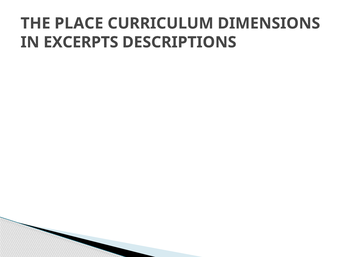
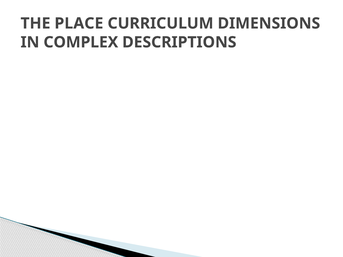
EXCERPTS: EXCERPTS -> COMPLEX (81, 42)
